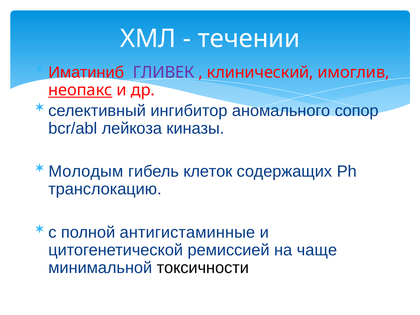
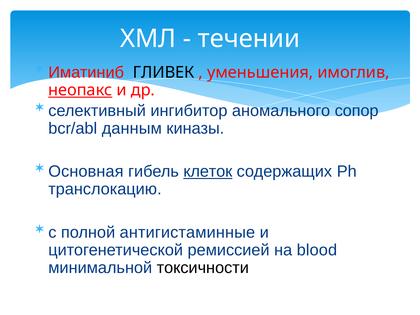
ГЛИВЕК colour: purple -> black (164, 73)
клинический: клинический -> уменьшения (260, 73)
лейкоза: лейкоза -> данным (132, 128)
Молодым: Молодым -> Основная (86, 172)
клеток underline: none -> present (208, 172)
чаще: чаще -> blood (317, 250)
